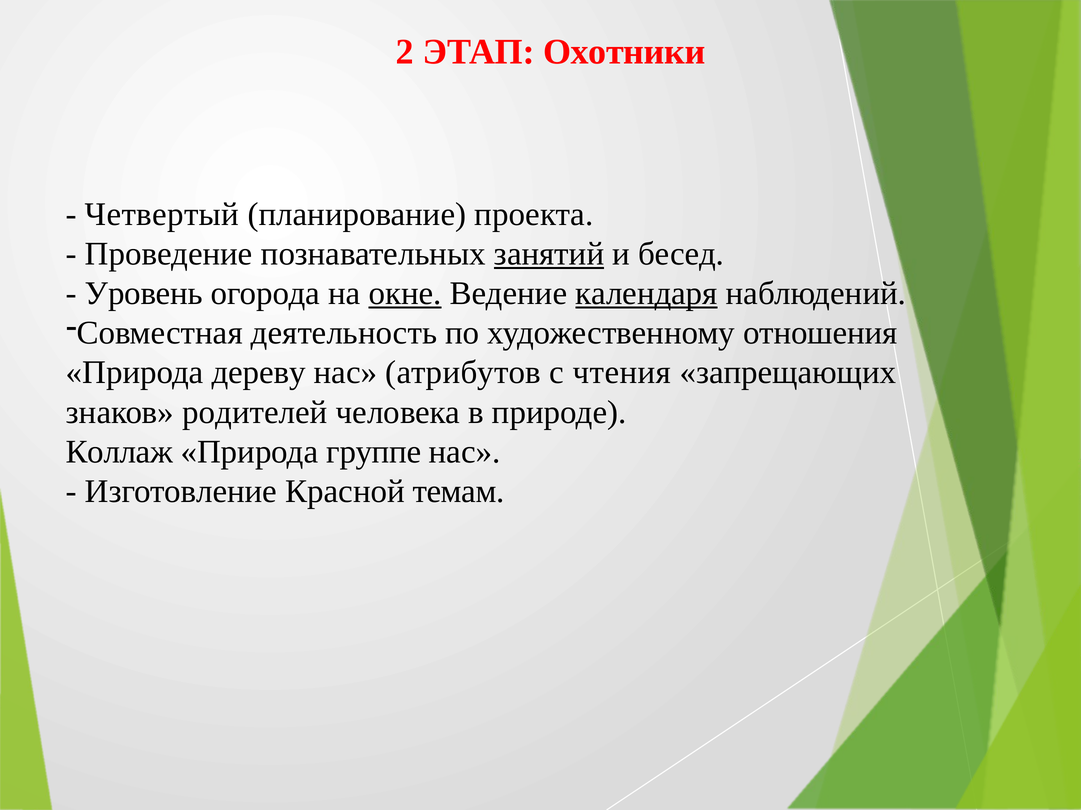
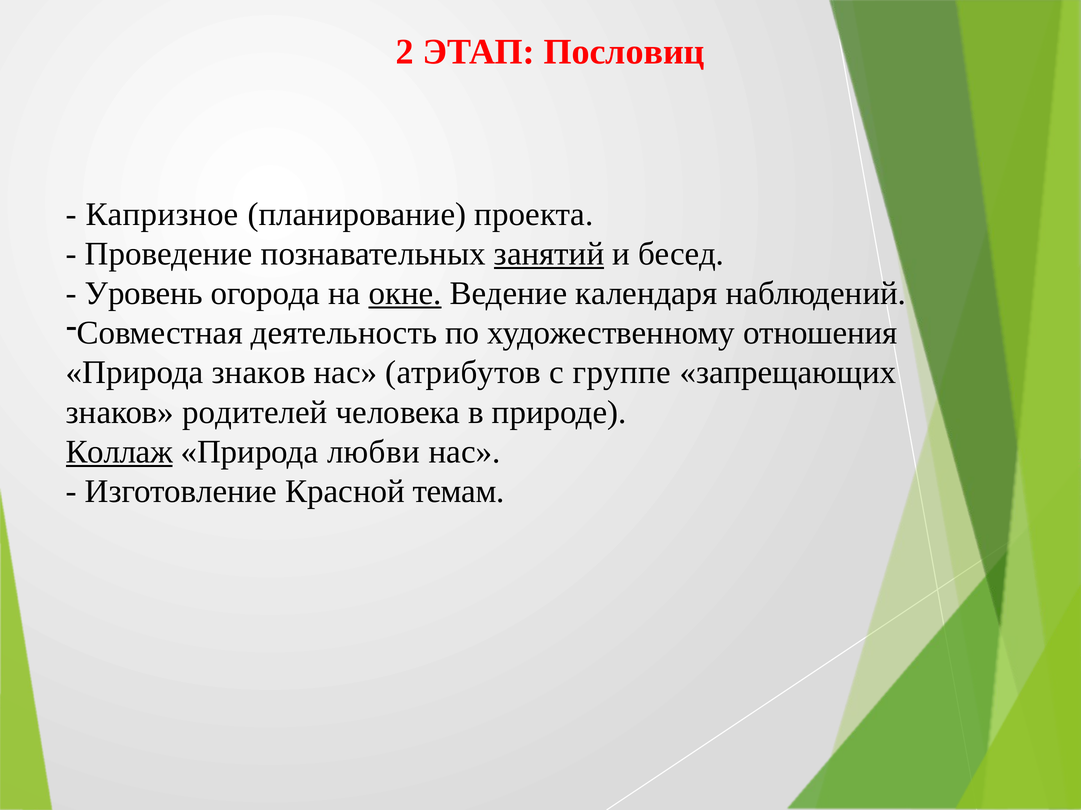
Охотники: Охотники -> Пословиц (624, 52)
Четвертый: Четвертый -> Капризное (162, 214)
календаря underline: present -> none (647, 294)
Природа дереву: дереву -> знаков (259, 373)
чтения: чтения -> группе (622, 373)
Коллаж underline: none -> present (119, 452)
группе: группе -> любви (373, 452)
